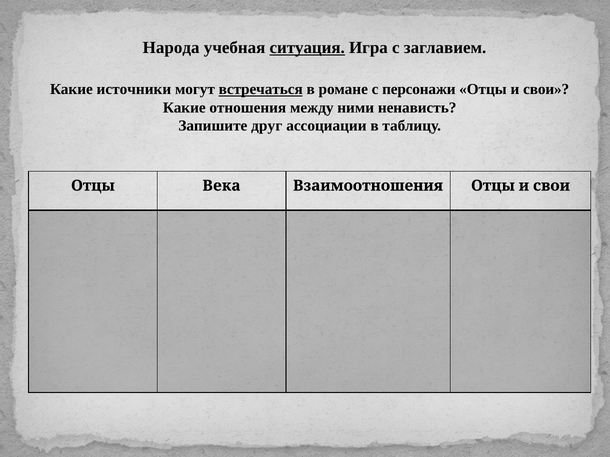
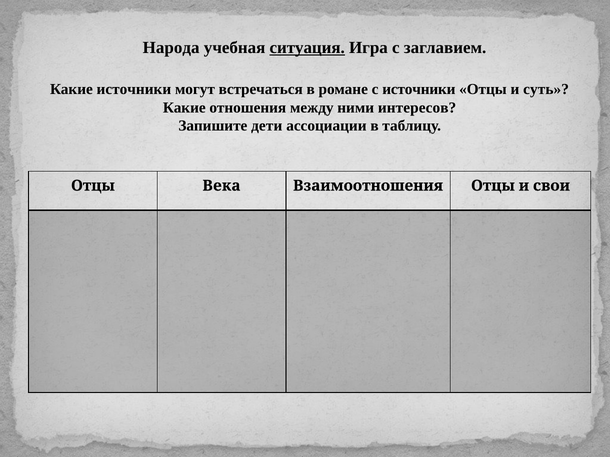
встречаться underline: present -> none (261, 89)
с персонажи: персонажи -> источники (419, 89)
свои: свои -> суть (546, 89)
ненависть: ненависть -> интересов (417, 108)
друг: друг -> дети (267, 126)
